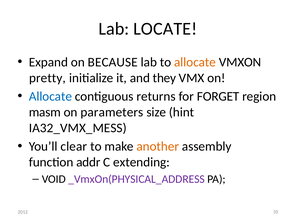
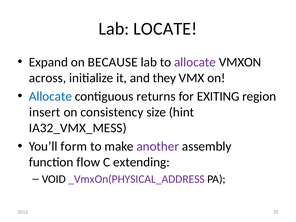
allocate colour: orange -> purple (195, 62)
pretty: pretty -> across (47, 78)
FORGET: FORGET -> EXITING (218, 96)
masm: masm -> insert (45, 112)
parameters: parameters -> consistency (112, 112)
clear: clear -> form (74, 146)
another colour: orange -> purple (158, 146)
addr: addr -> flow (88, 162)
